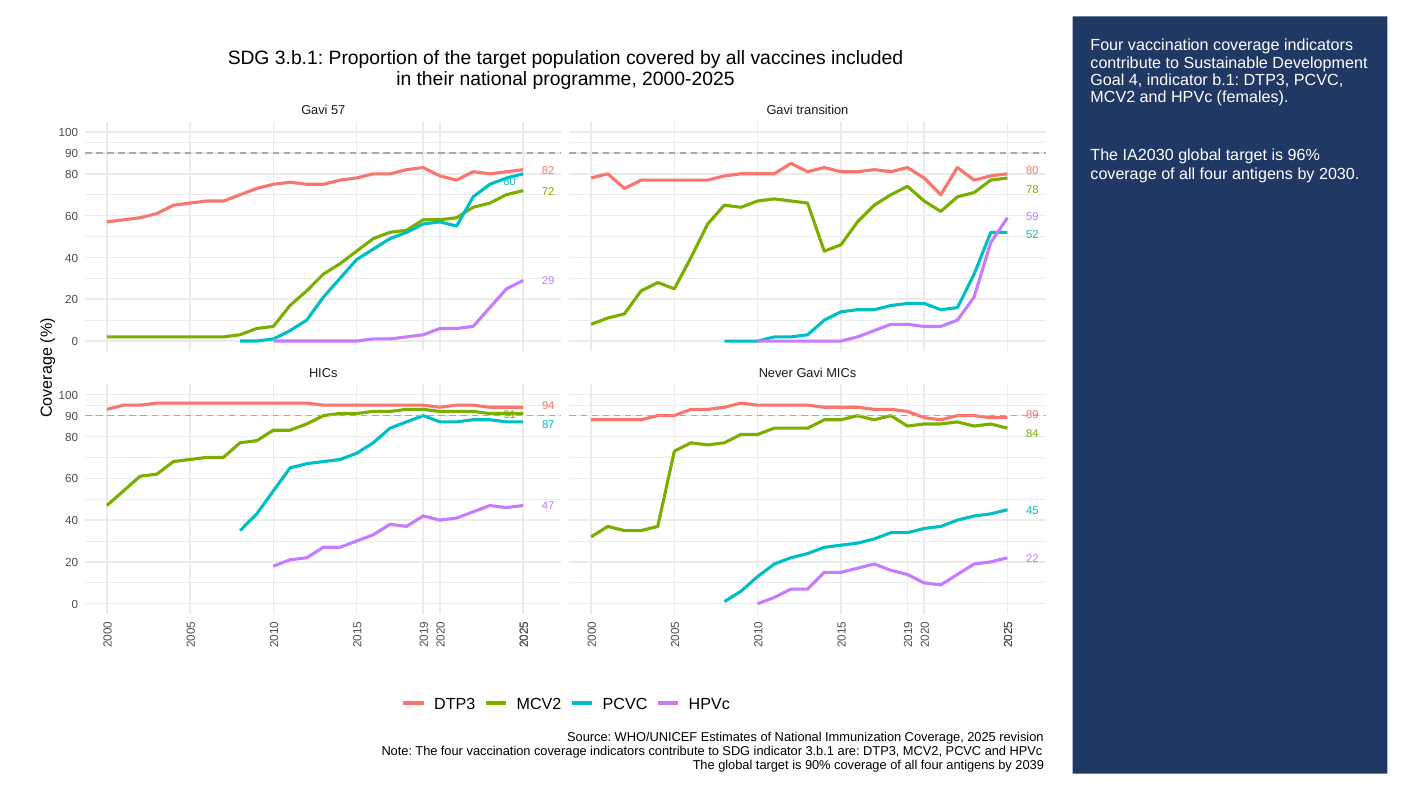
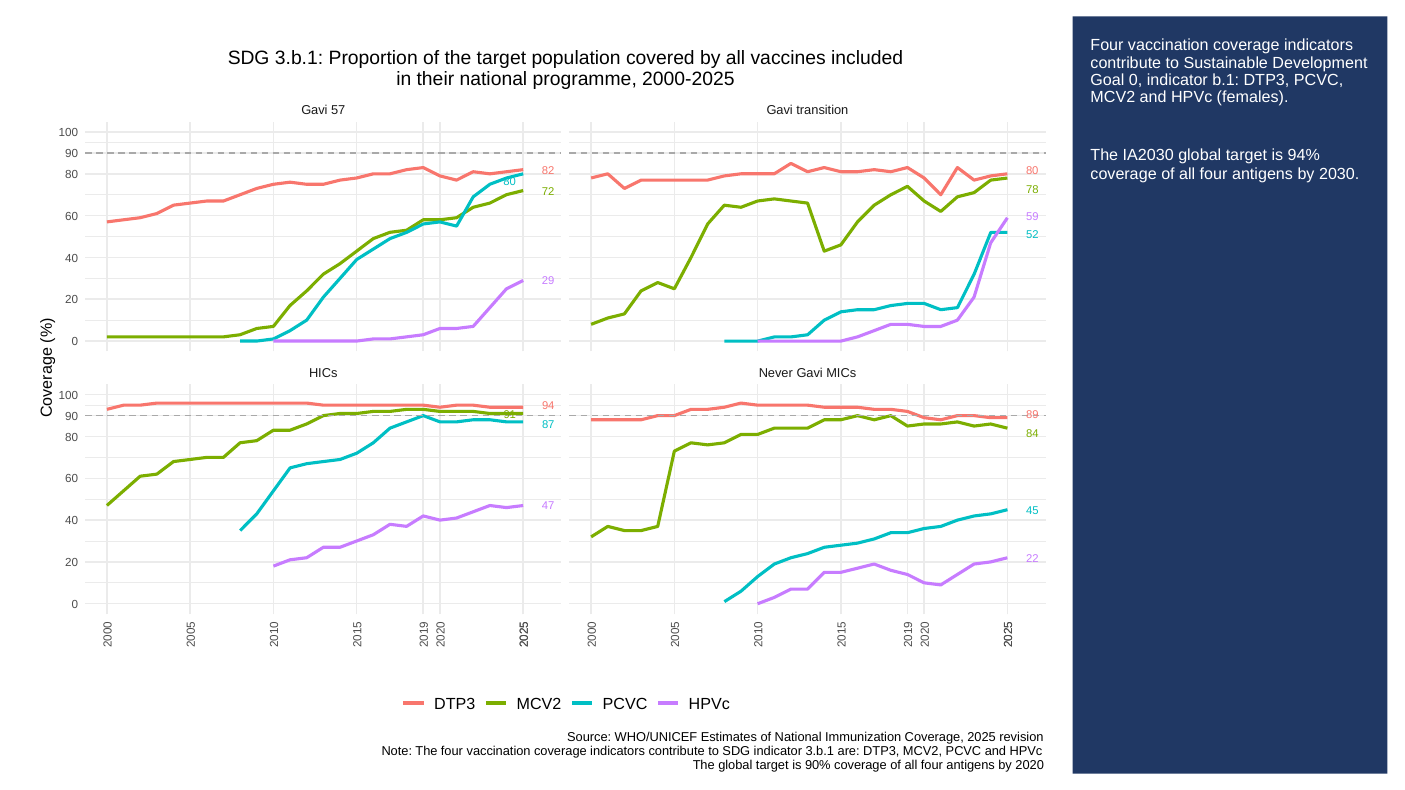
Goal 4: 4 -> 0 (1136, 80)
96%: 96% -> 94% (1304, 155)
2039: 2039 -> 2020 (1030, 765)
